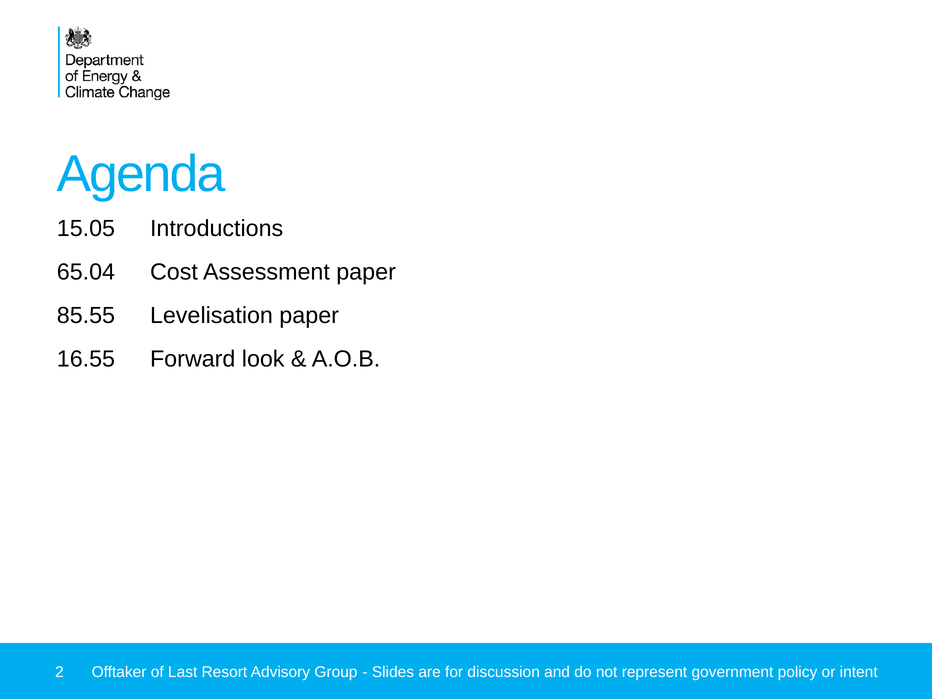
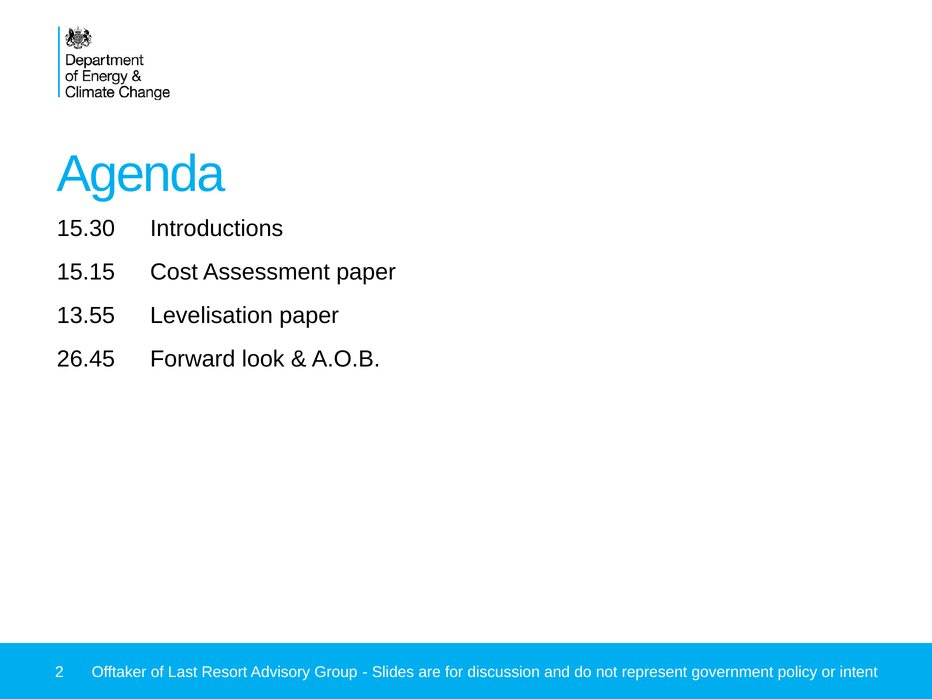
15.05: 15.05 -> 15.30 (86, 228)
65.04: 65.04 -> 15.15 (86, 272)
85.55: 85.55 -> 13.55 (86, 315)
16.55: 16.55 -> 26.45 (86, 359)
